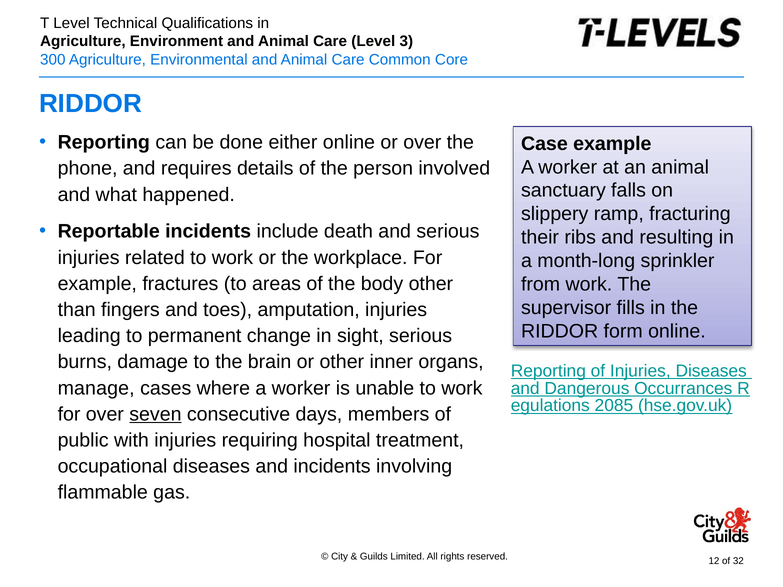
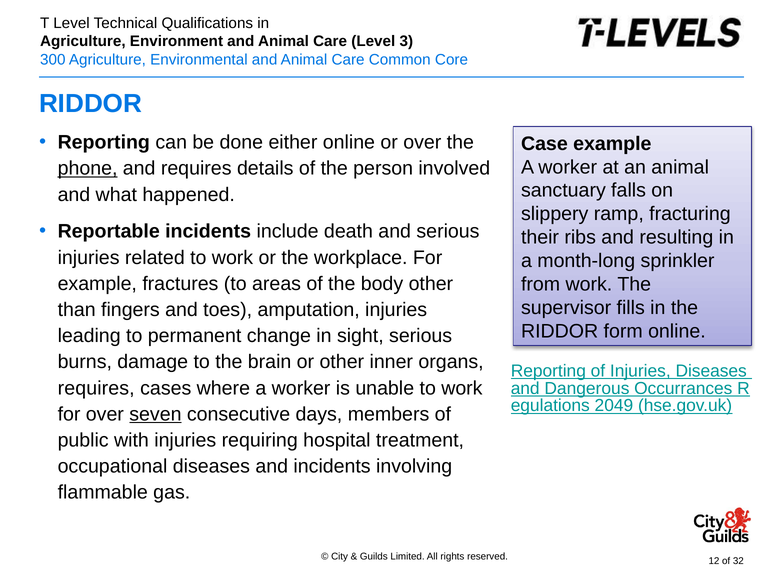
phone underline: none -> present (88, 169)
manage: manage -> requires (96, 388)
2085: 2085 -> 2049 (614, 406)
